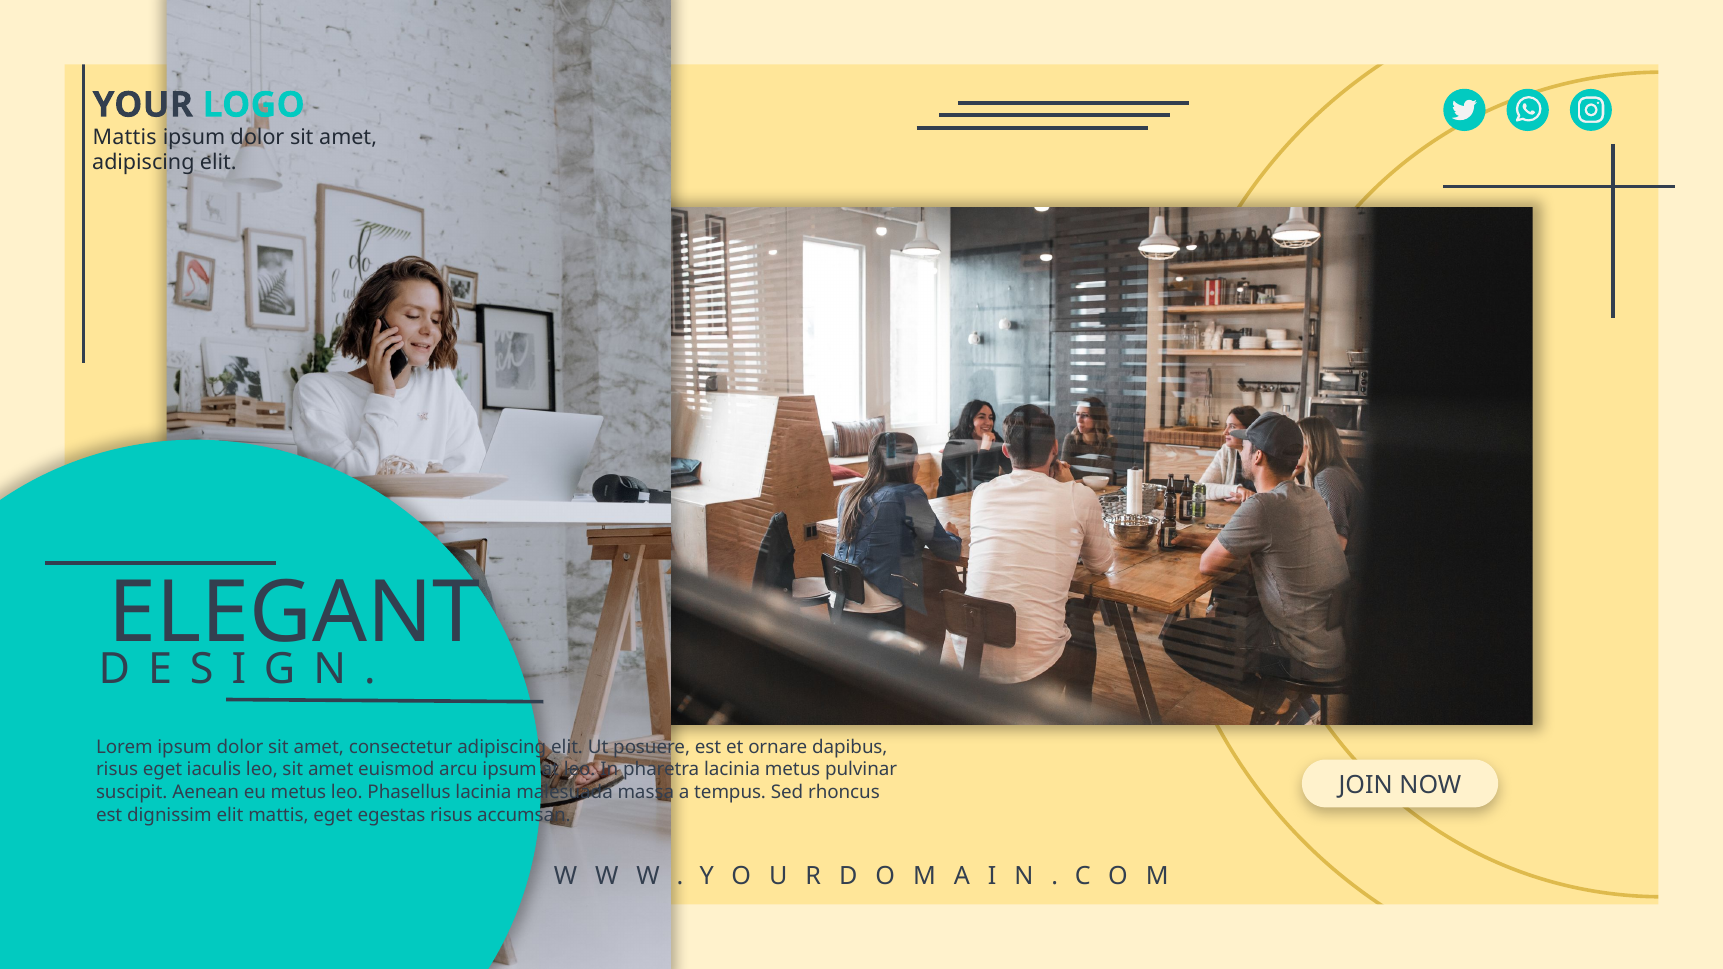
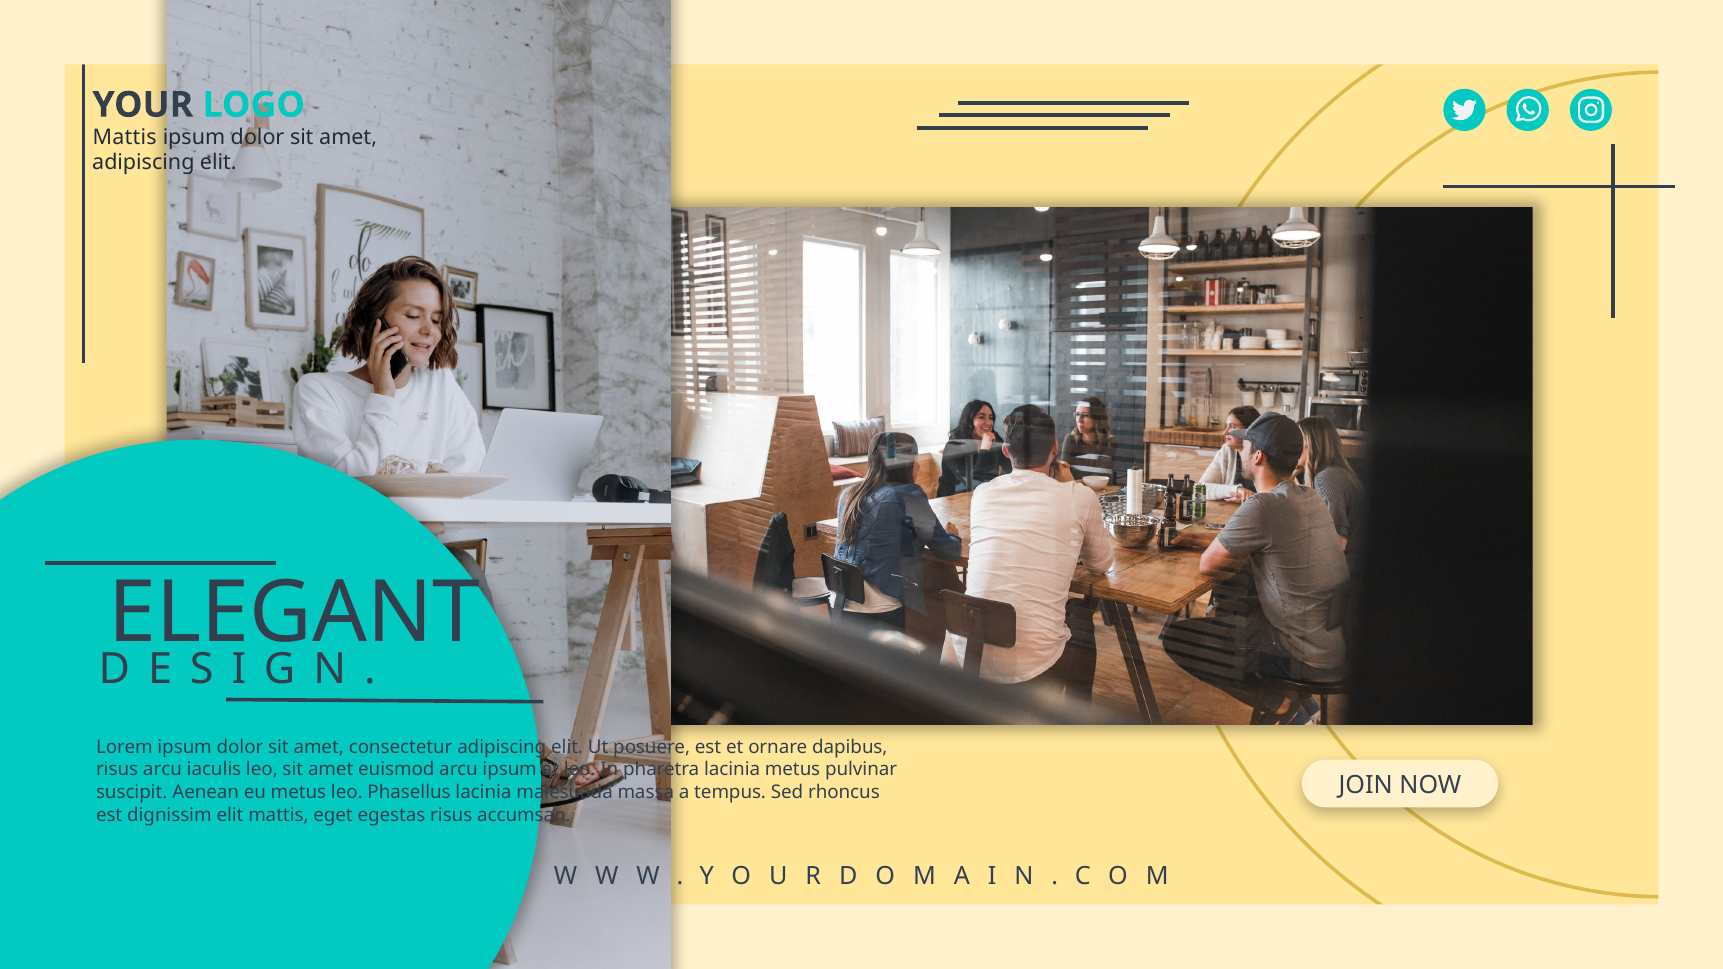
risus eget: eget -> arcu (162, 770)
